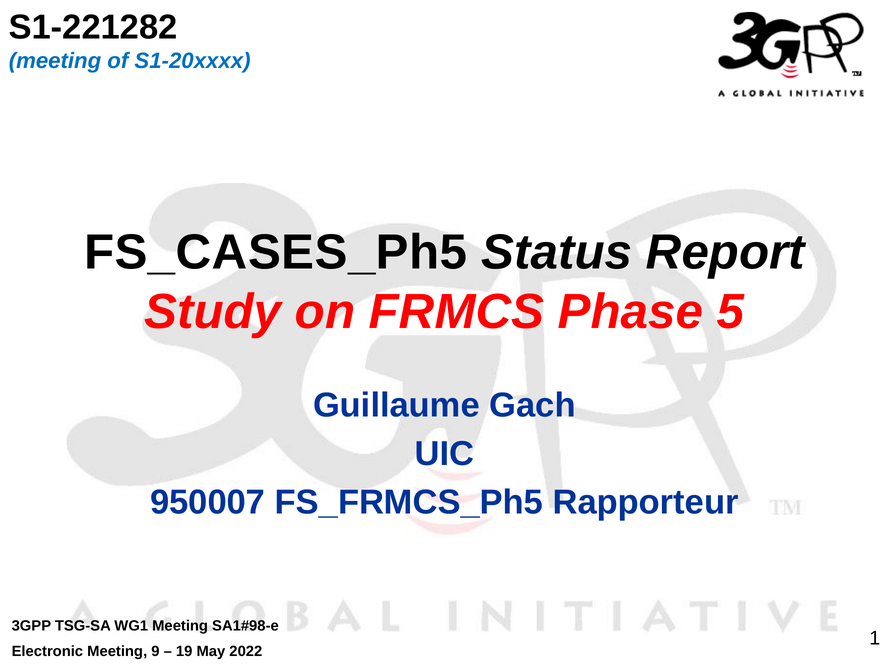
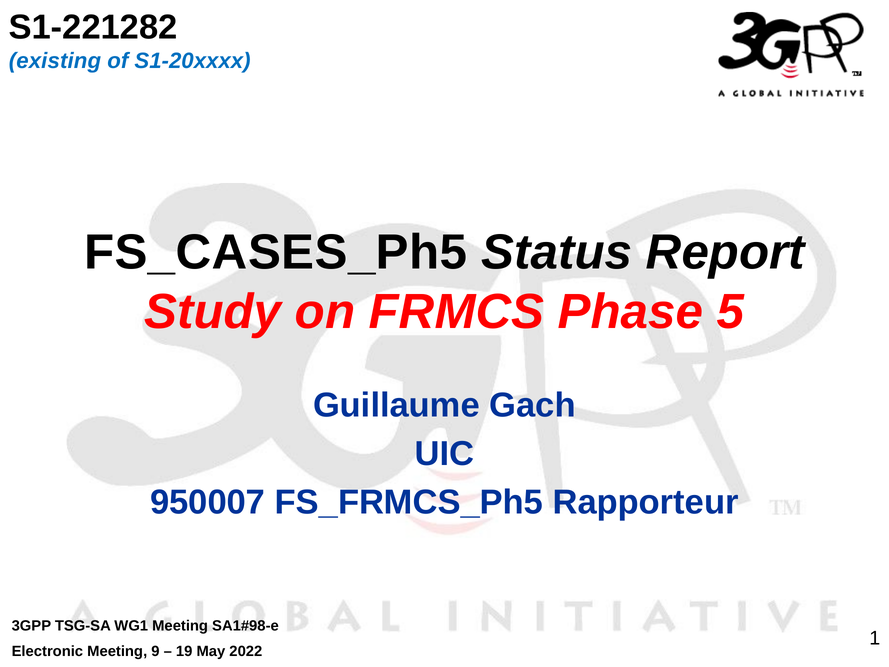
meeting: meeting -> existing (55, 61)
